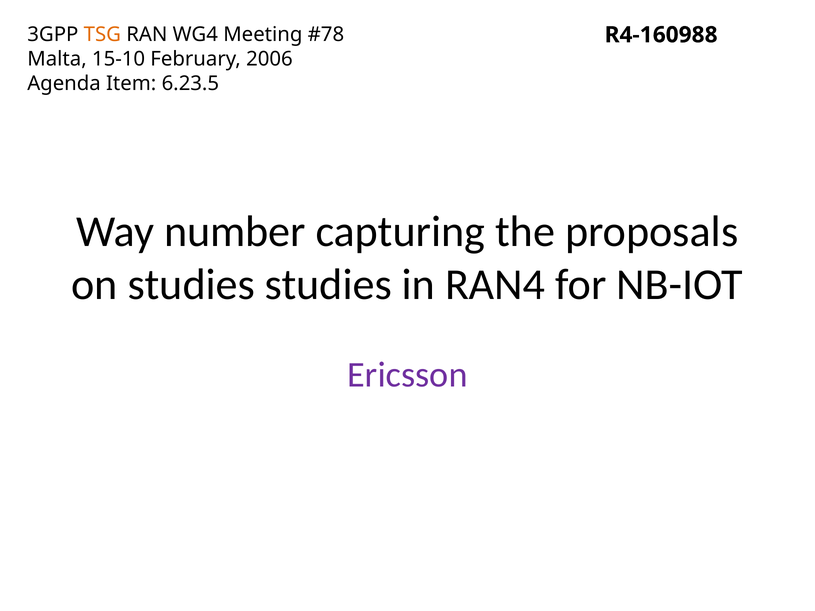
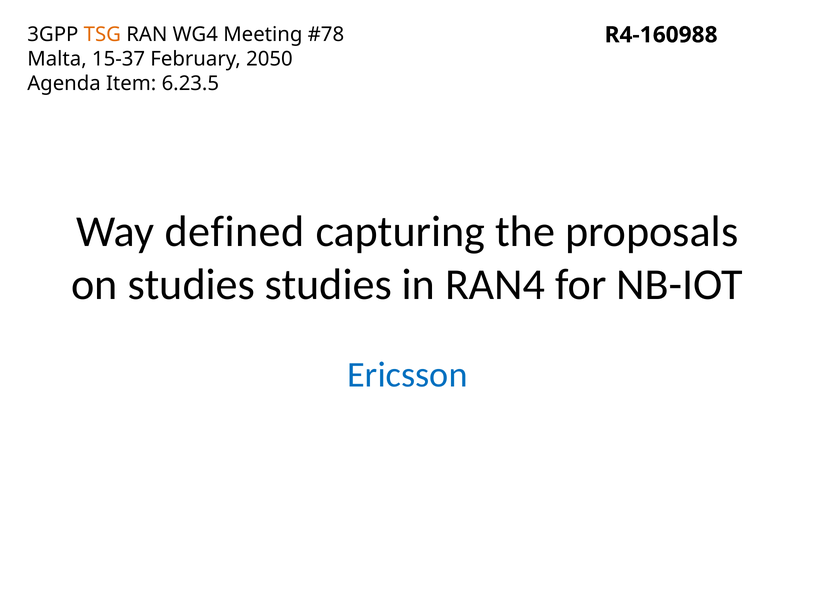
15-10: 15-10 -> 15-37 (119, 59)
2006: 2006 -> 2050 (269, 59)
number: number -> defined (235, 232)
Ericsson colour: purple -> blue (407, 375)
